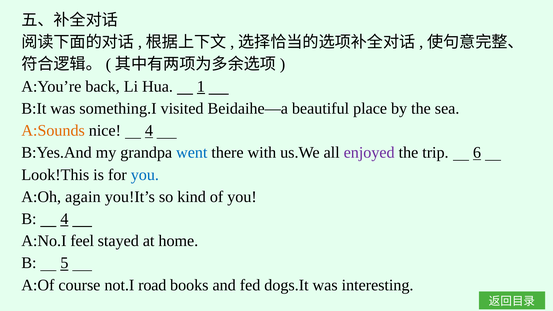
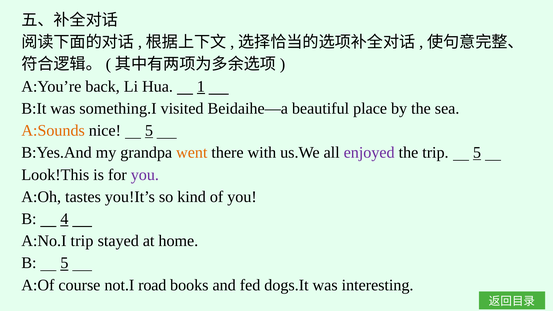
nice 4: 4 -> 5 (149, 131)
went colour: blue -> orange (192, 153)
trip 6: 6 -> 5 (477, 153)
you colour: blue -> purple (145, 175)
again: again -> tastes (83, 197)
A:No.I feel: feel -> trip (82, 241)
